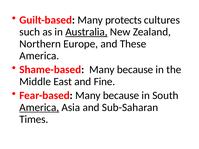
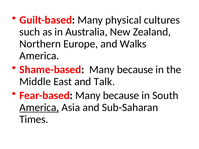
protects: protects -> physical (123, 20)
Australia underline: present -> none (86, 32)
These: These -> Walks (133, 44)
Fine: Fine -> Talk (104, 82)
